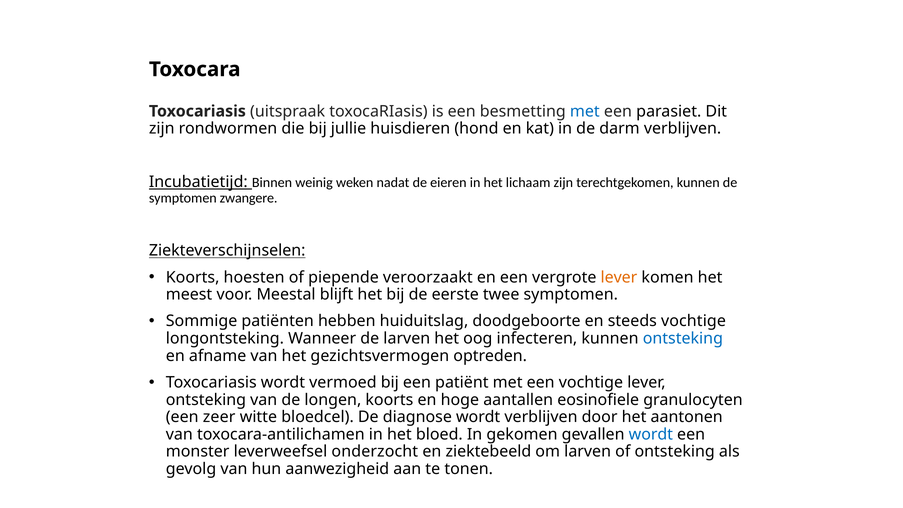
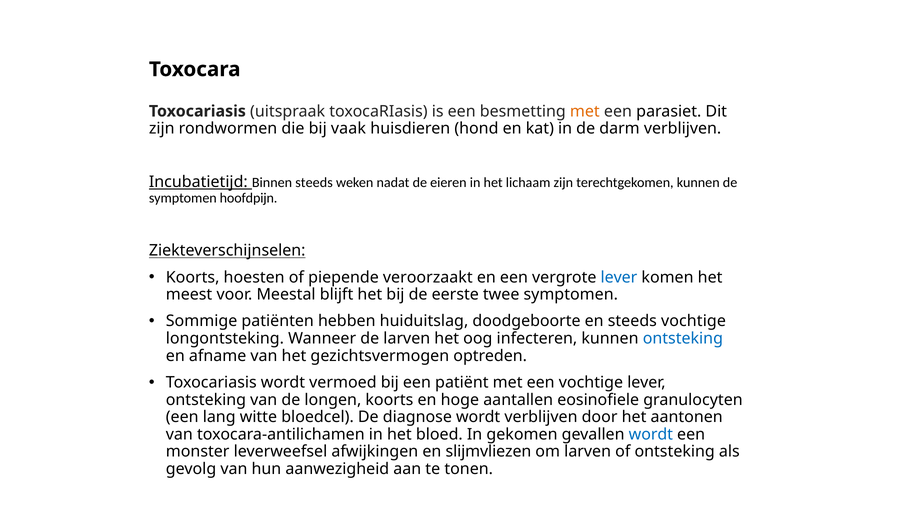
met colour: blue -> orange (585, 111)
jullie: jullie -> vaak (348, 128)
Binnen weinig: weinig -> steeds (314, 182)
zwangere: zwangere -> hoofdpijn (249, 198)
lever colour: orange -> blue (619, 277)
zeer: zeer -> lang (219, 417)
onderzocht: onderzocht -> afwijkingen (375, 452)
ziektebeeld: ziektebeeld -> slijmvliezen (488, 452)
